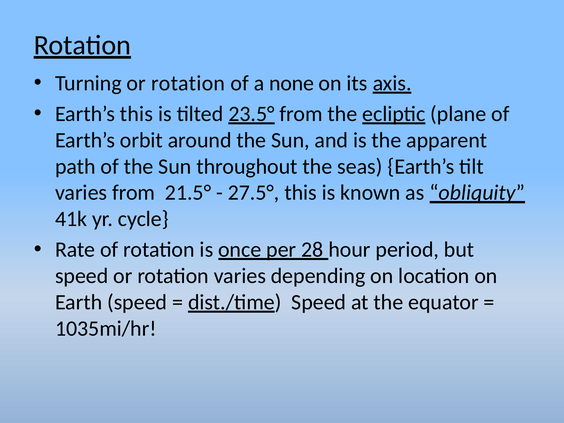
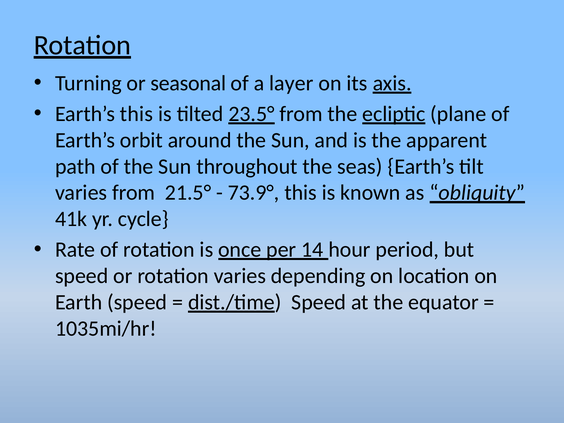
Turning or rotation: rotation -> seasonal (188, 83)
none: none -> layer (291, 83)
27.5°: 27.5° -> 73.9° (254, 193)
28: 28 -> 14 (312, 250)
